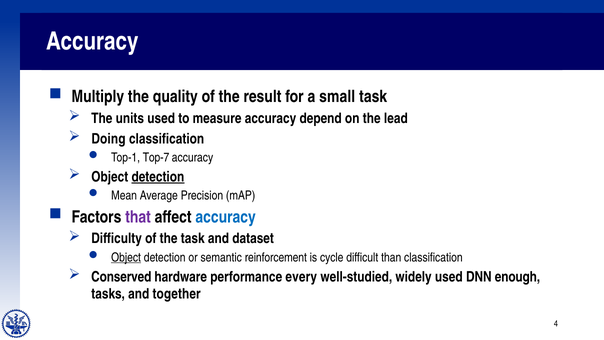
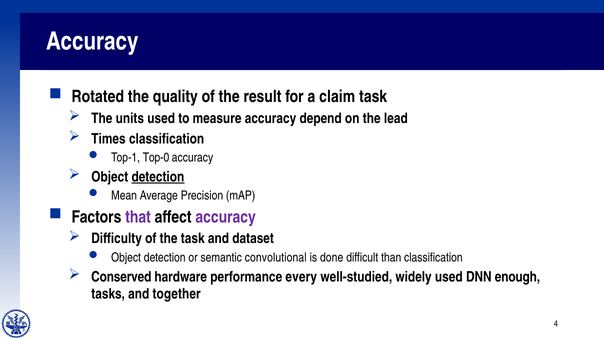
Multiply: Multiply -> Rotated (98, 97)
small: small -> claim (337, 97)
Doing: Doing -> Times (109, 139)
Top-7: Top-7 -> Top-0 (156, 157)
accuracy colour: blue -> purple (226, 217)
Object underline: present -> none (126, 257)
reinforcement: reinforcement -> convolutional (276, 257)
cycle: cycle -> done (332, 257)
